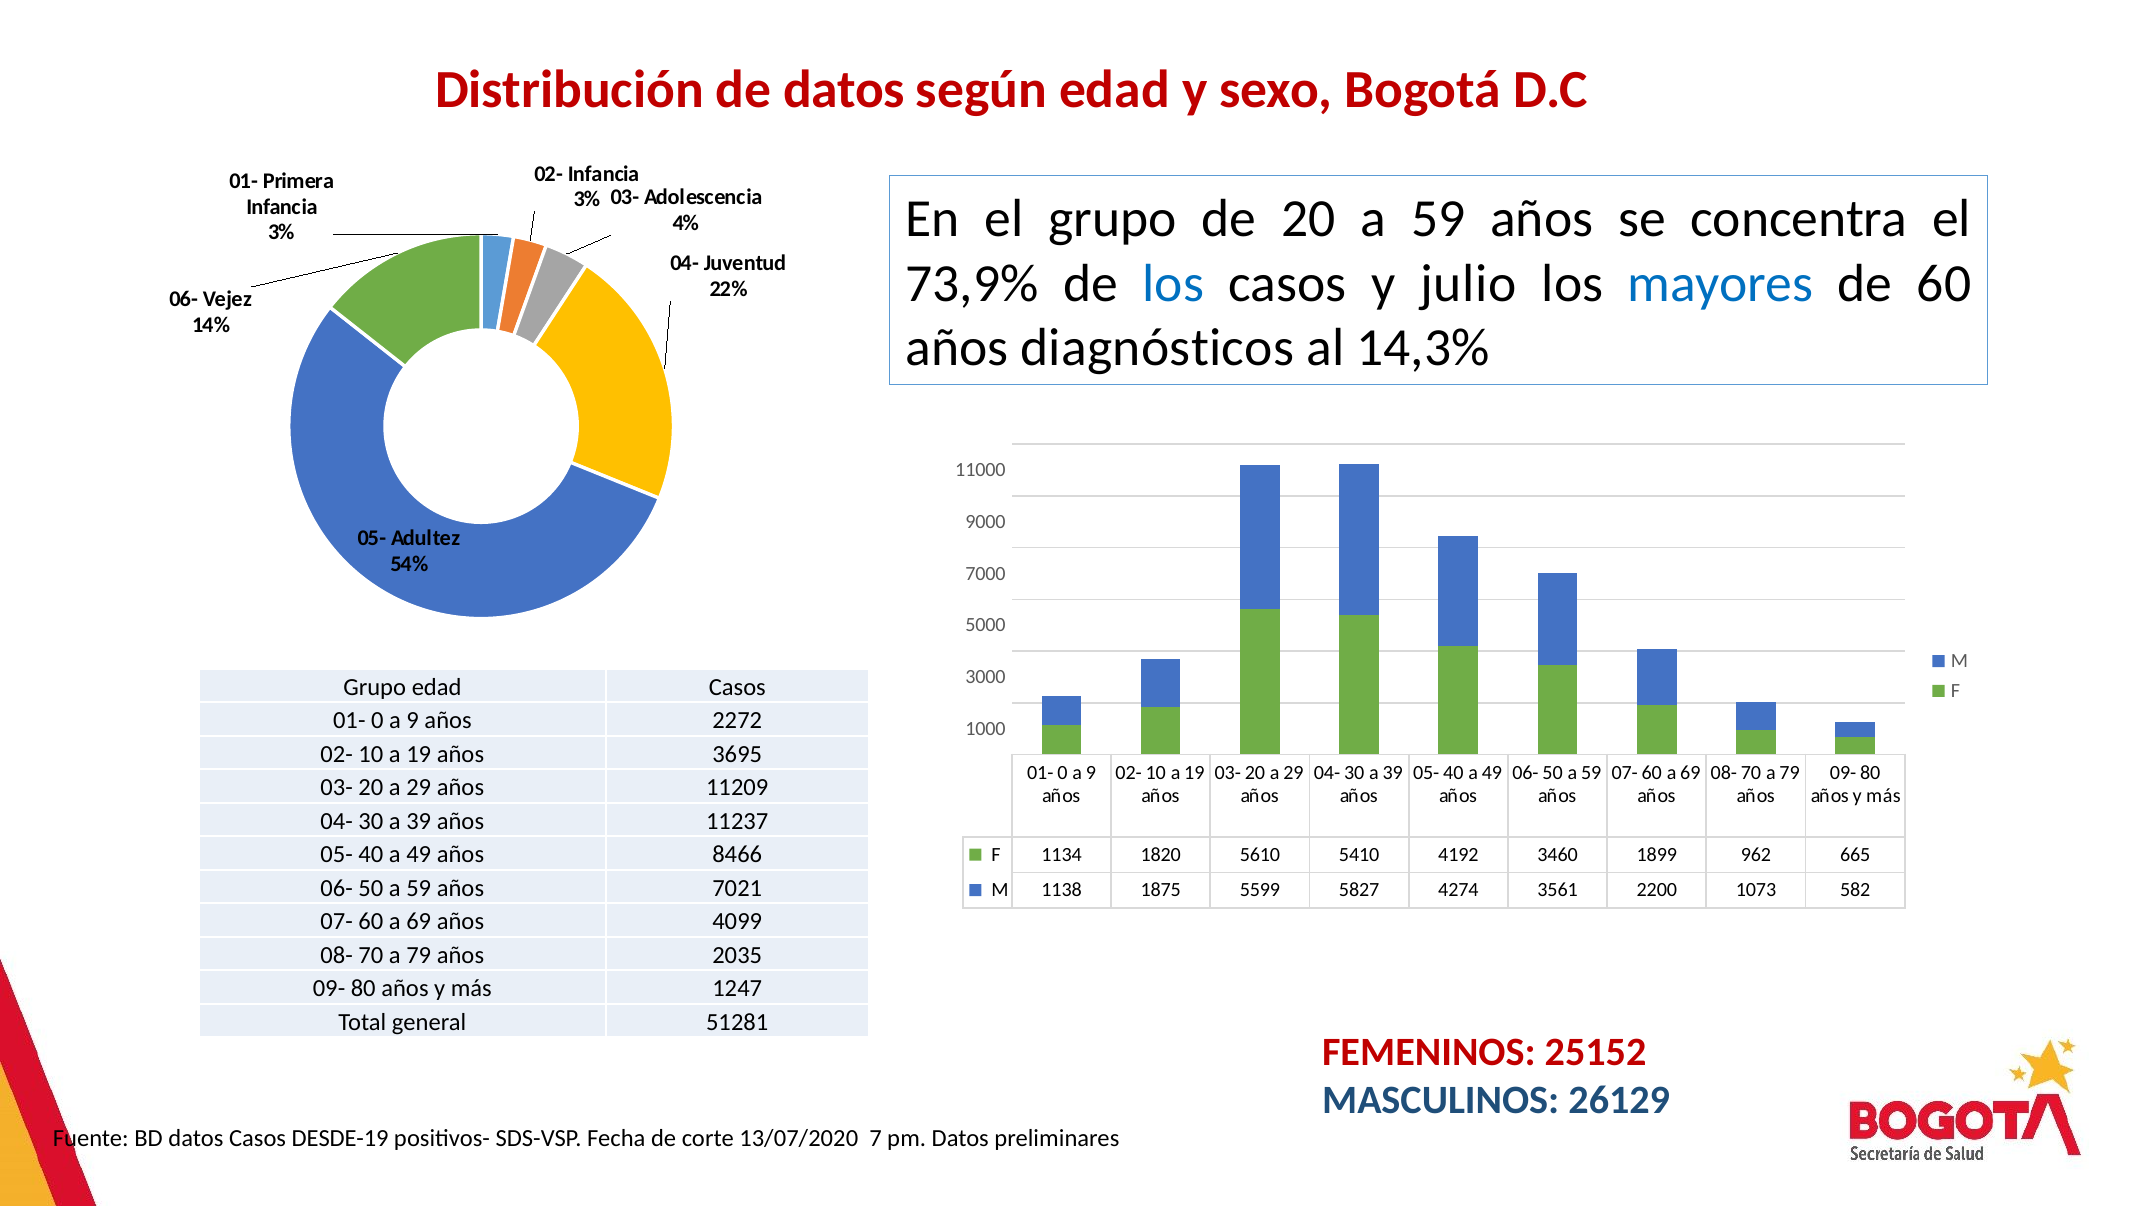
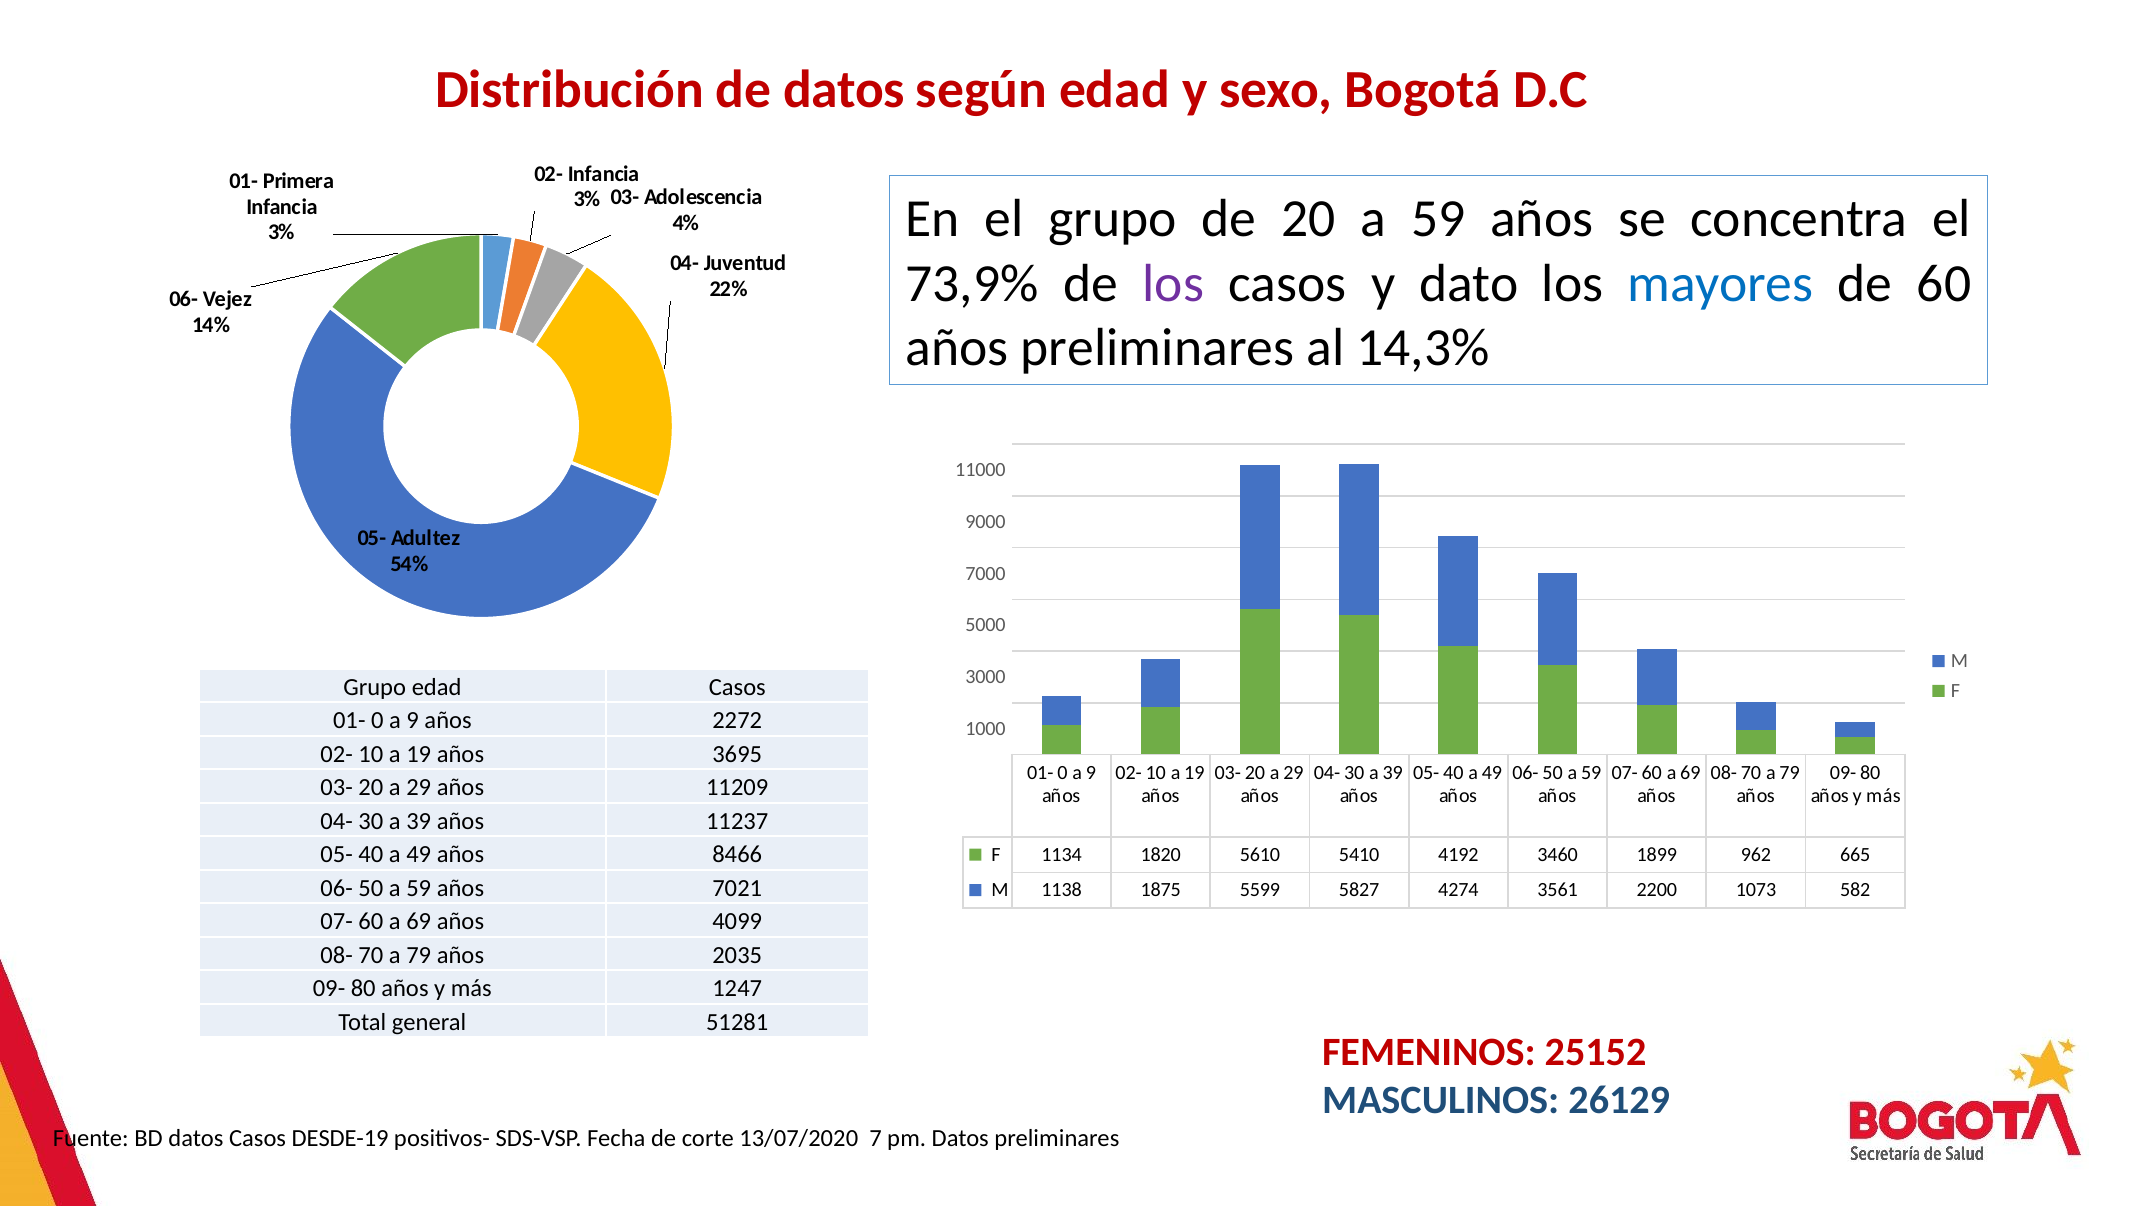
los colour: blue -> purple (1173, 283)
julio: julio -> dato (1469, 283)
años diagnósticos: diagnósticos -> preliminares (1157, 348)
